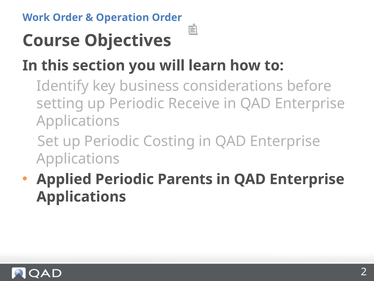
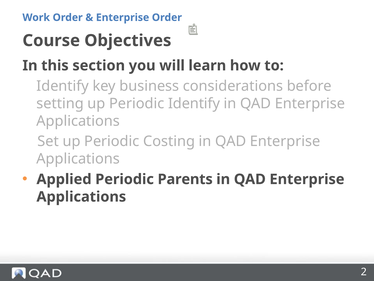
Operation: Operation -> Enterprise (123, 17)
Periodic Receive: Receive -> Identify (194, 103)
